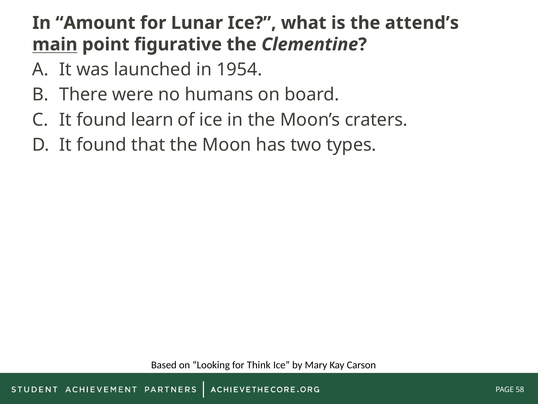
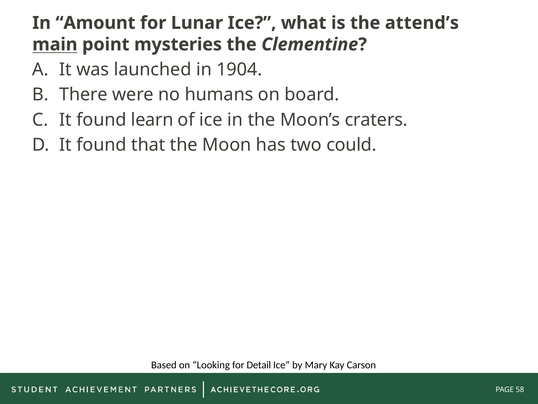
figurative: figurative -> mysteries (178, 44)
1954: 1954 -> 1904 (239, 70)
types: types -> could (352, 145)
Think: Think -> Detail (259, 364)
